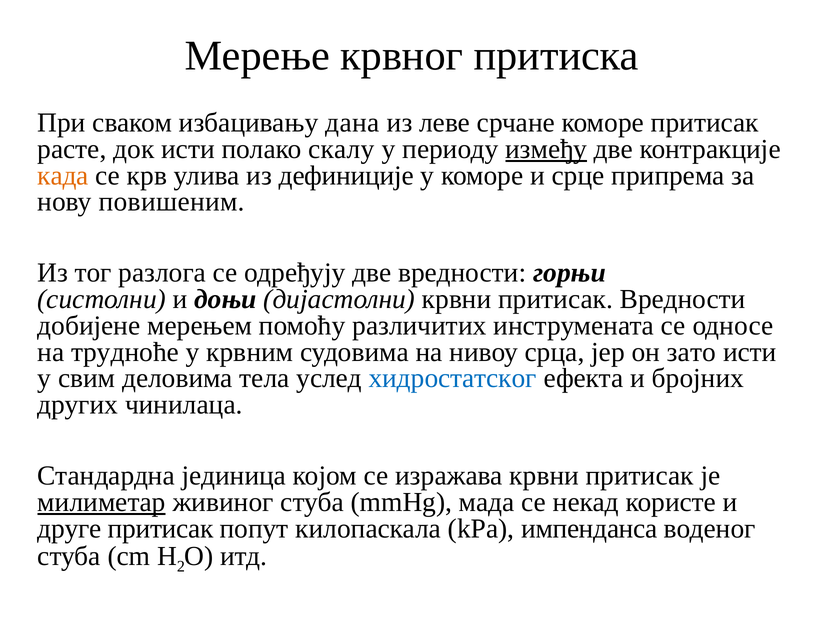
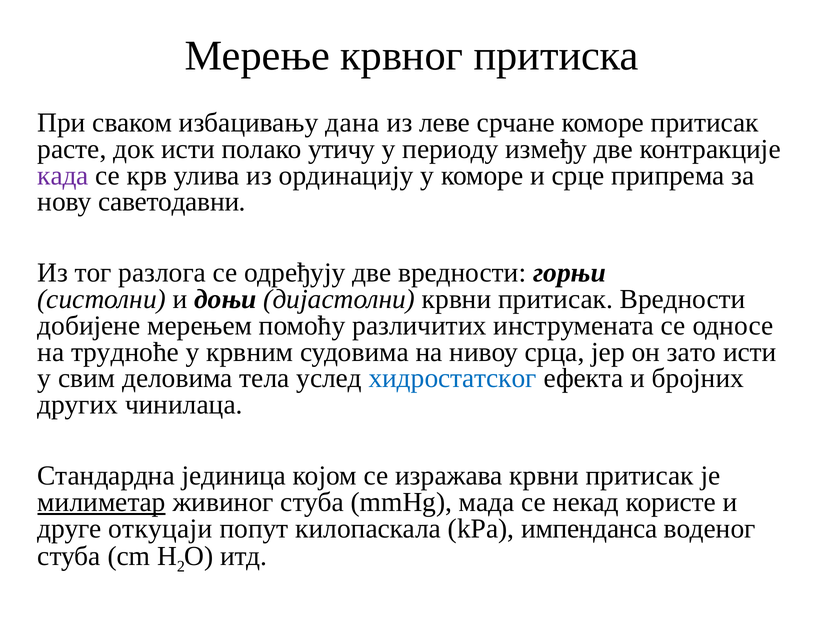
скалу: скалу -> утичу (342, 149)
између underline: present -> none (546, 149)
када colour: orange -> purple (63, 176)
дефиниције: дефиниције -> ординацију (346, 176)
повишеним: повишеним -> саветодавни (172, 202)
друге притисак: притисак -> откуцаји (160, 529)
